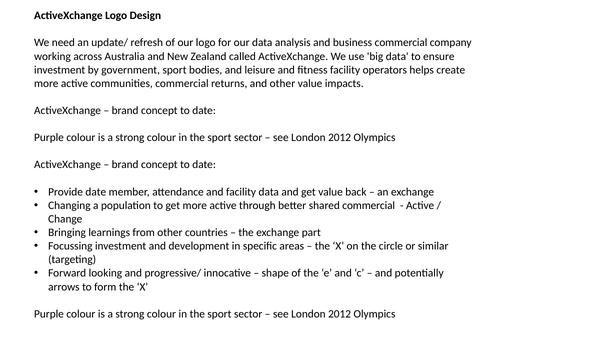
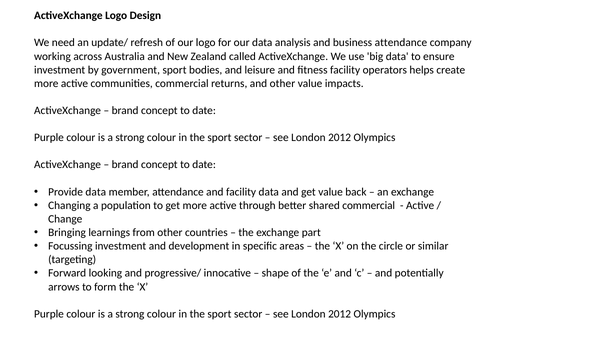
business commercial: commercial -> attendance (401, 43)
Provide date: date -> data (96, 192)
